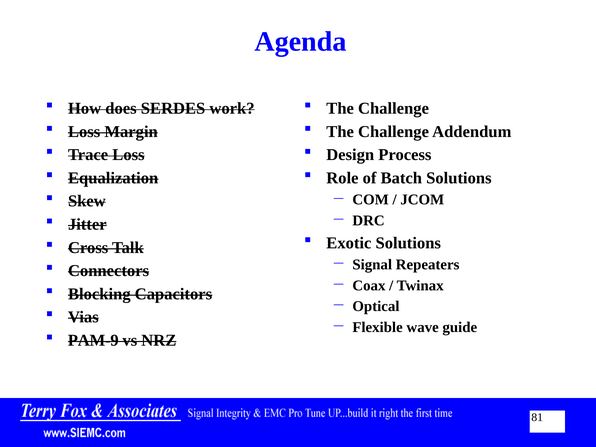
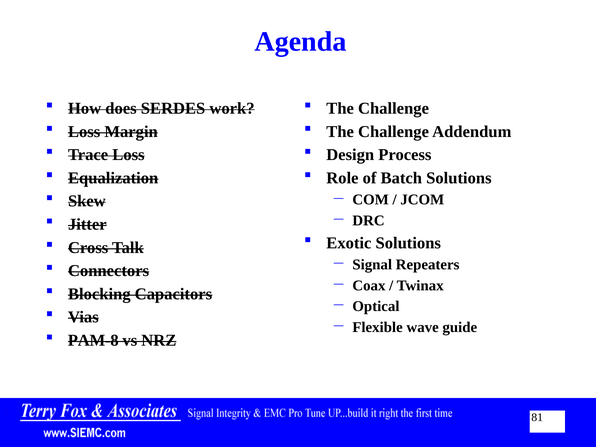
PAM-9: PAM-9 -> PAM-8 (93, 340)
